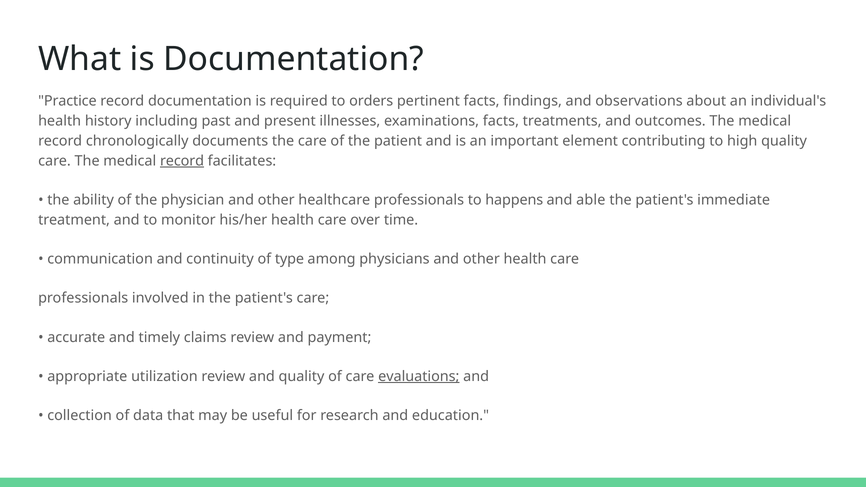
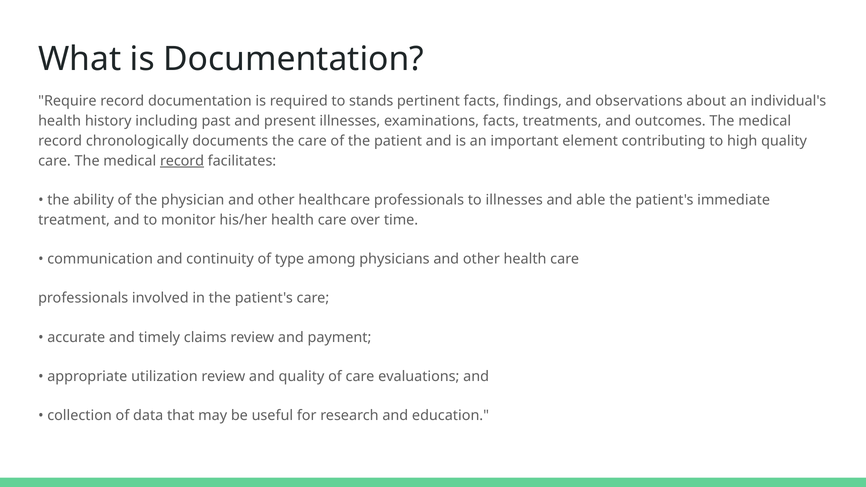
Practice: Practice -> Require (67, 101)
orders: orders -> stands (371, 101)
to happens: happens -> illnesses (514, 200)
evaluations underline: present -> none (419, 377)
